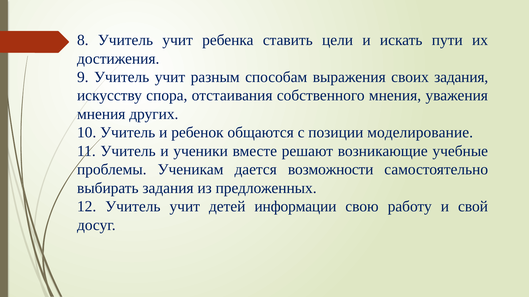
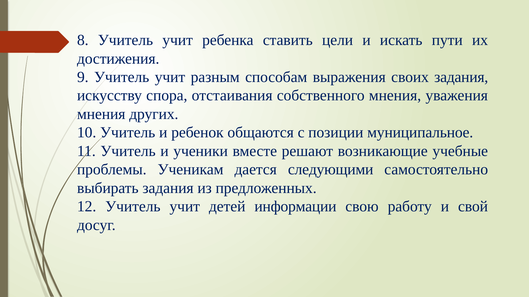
моделирование: моделирование -> муниципальное (420, 133)
возможности: возможности -> следующими (331, 170)
